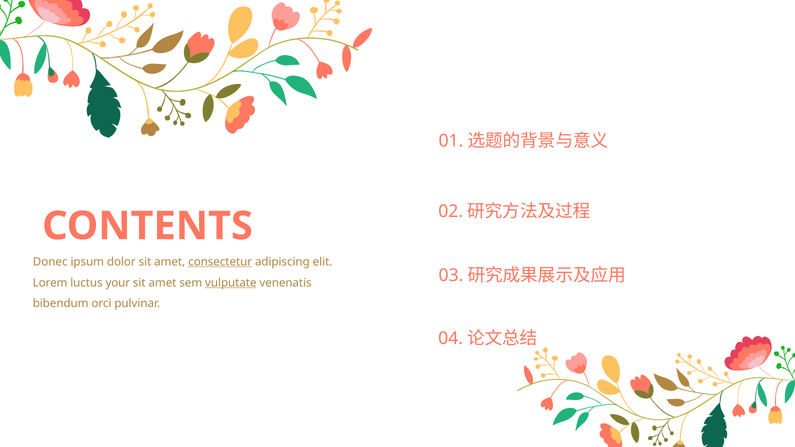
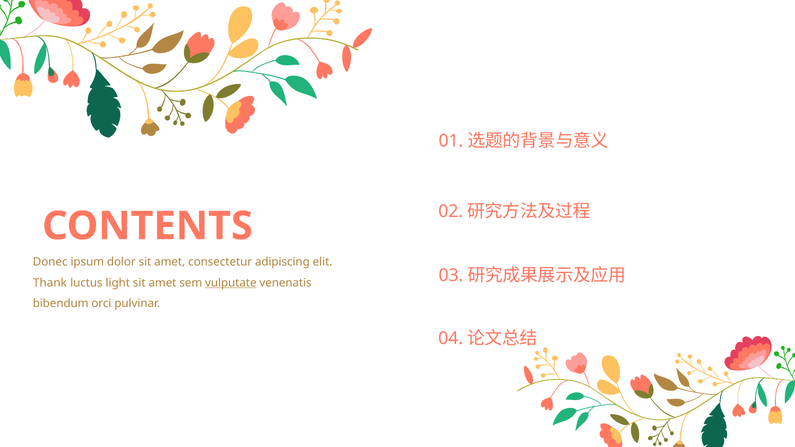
consectetur underline: present -> none (220, 262)
Lorem: Lorem -> Thank (50, 283)
your: your -> light (118, 283)
